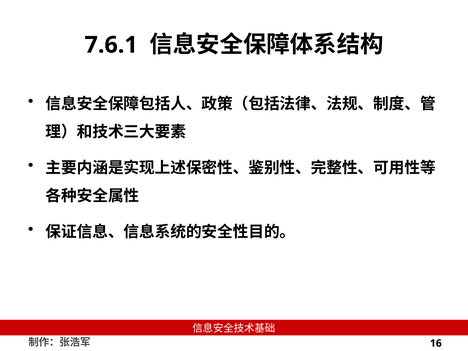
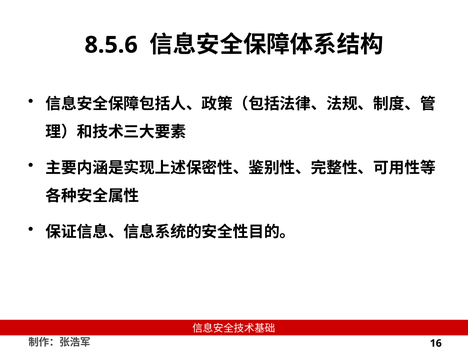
7.6.1: 7.6.1 -> 8.5.6 (111, 45)
